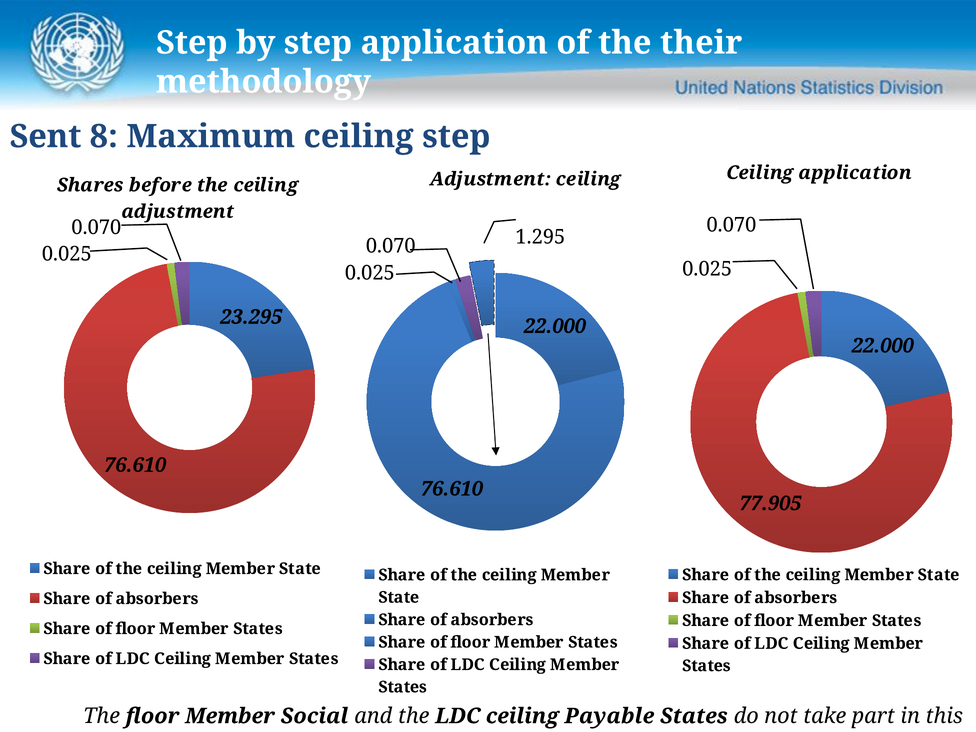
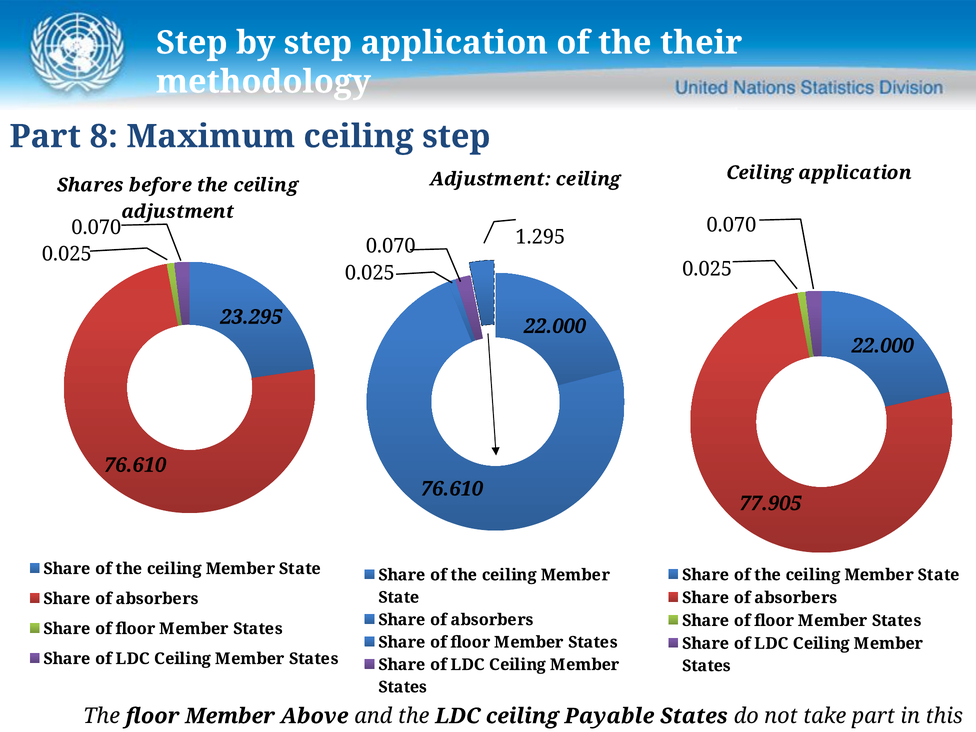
Sent: Sent -> Part (45, 137)
Social: Social -> Above (314, 716)
